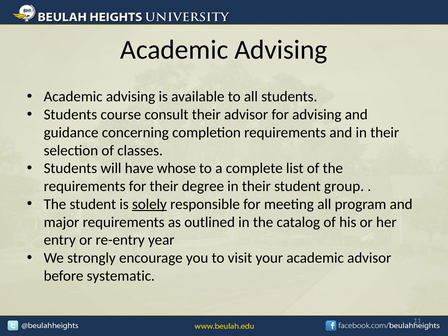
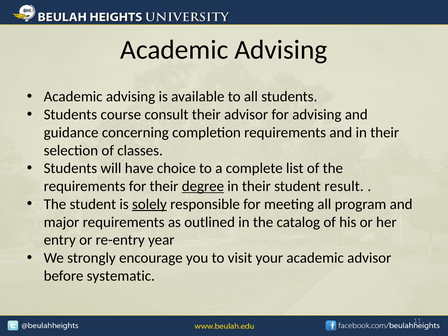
whose: whose -> choice (176, 168)
degree underline: none -> present (203, 186)
group: group -> result (344, 186)
